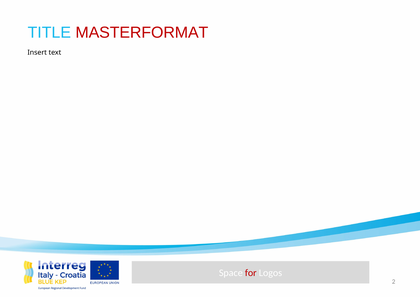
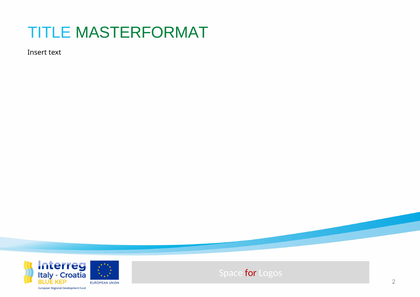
MASTERFORMAT colour: red -> green (142, 33)
